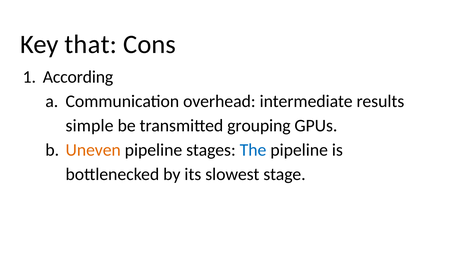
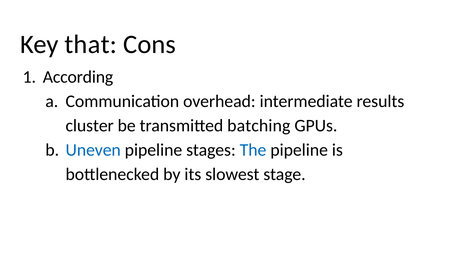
simple: simple -> cluster (90, 126)
grouping: grouping -> batching (259, 126)
Uneven colour: orange -> blue (93, 150)
